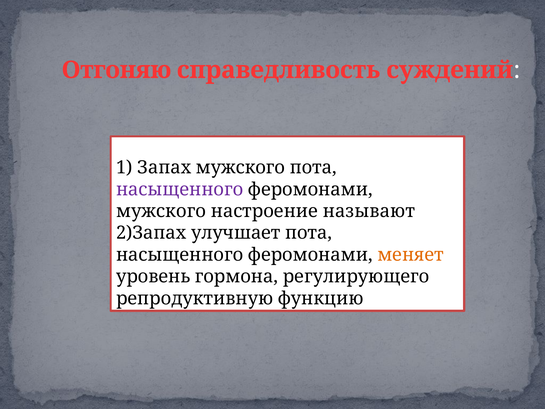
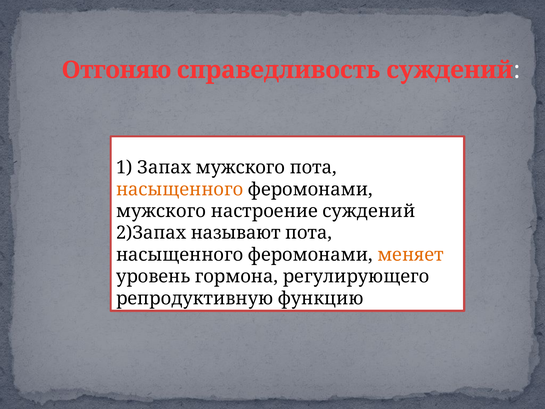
насыщенного colour: purple -> orange (180, 189)
настроение называют: называют -> суждений (369, 211)
улучшает: улучшает -> называют (236, 233)
